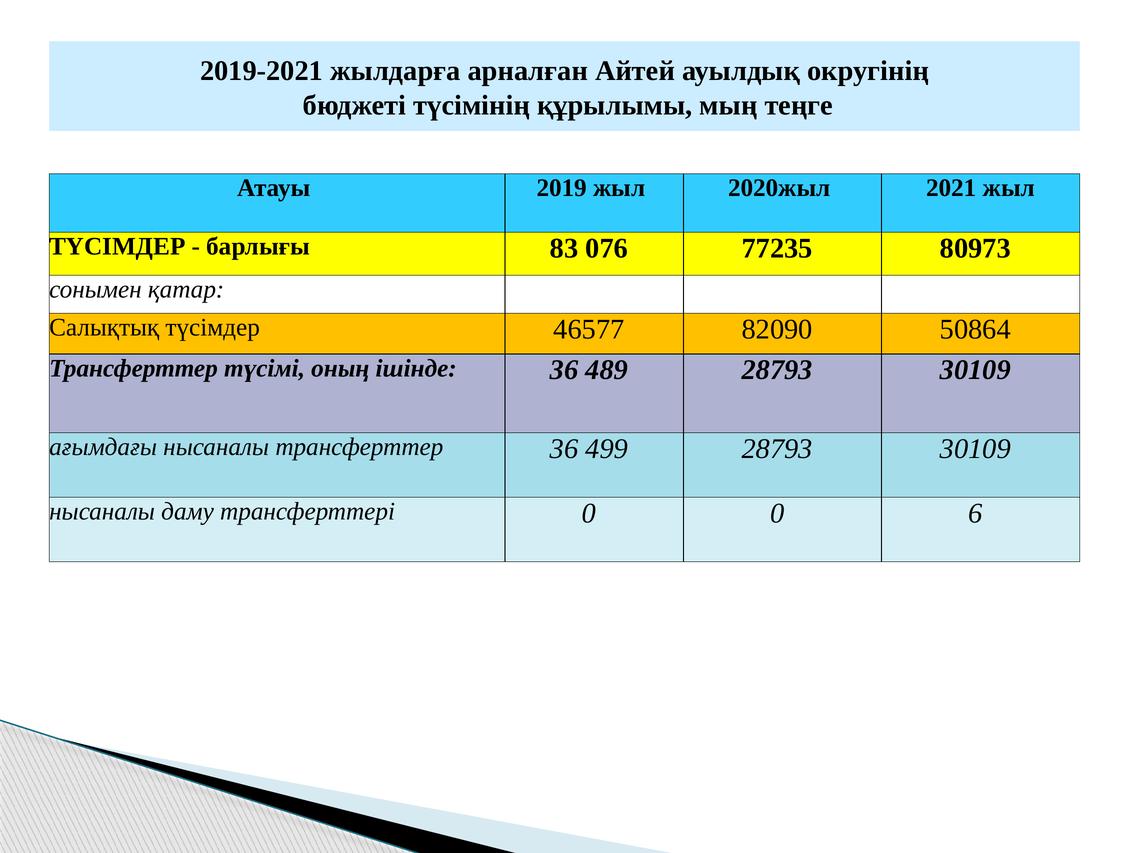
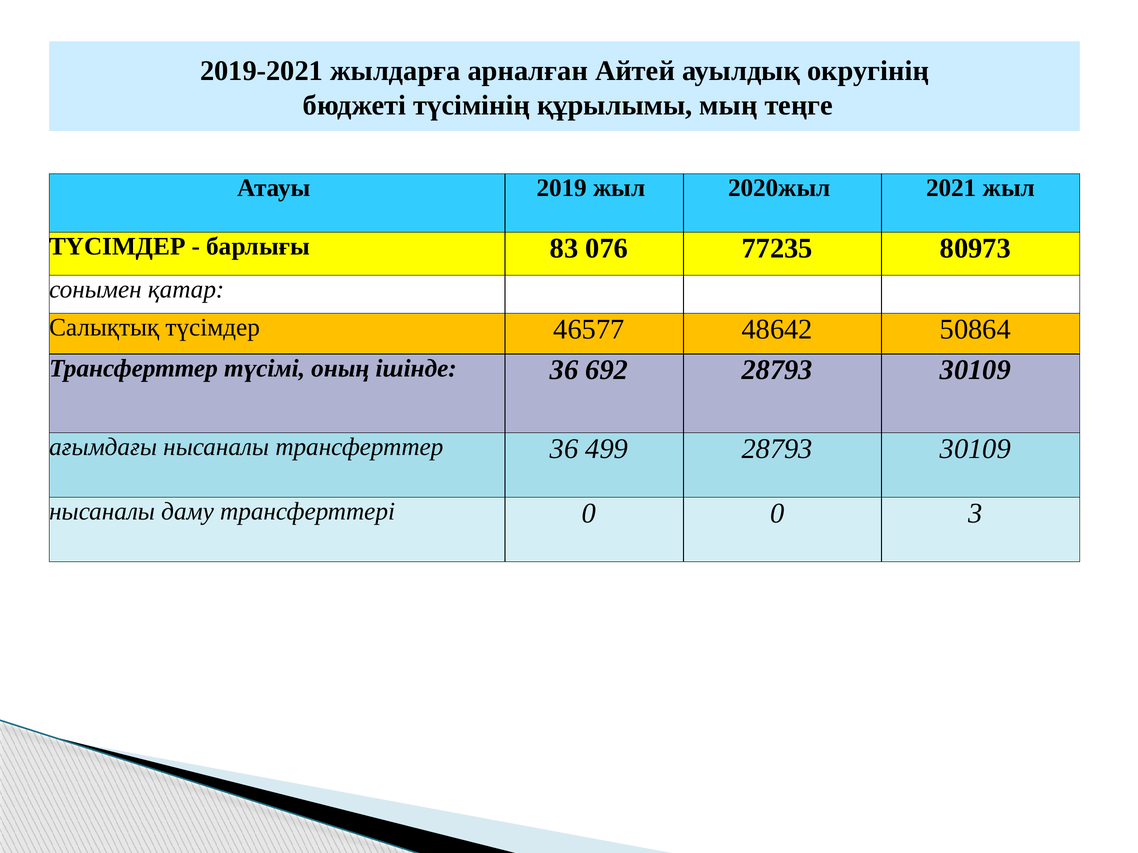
82090: 82090 -> 48642 (777, 329)
489: 489 -> 692 (607, 370)
6: 6 -> 3 (975, 514)
